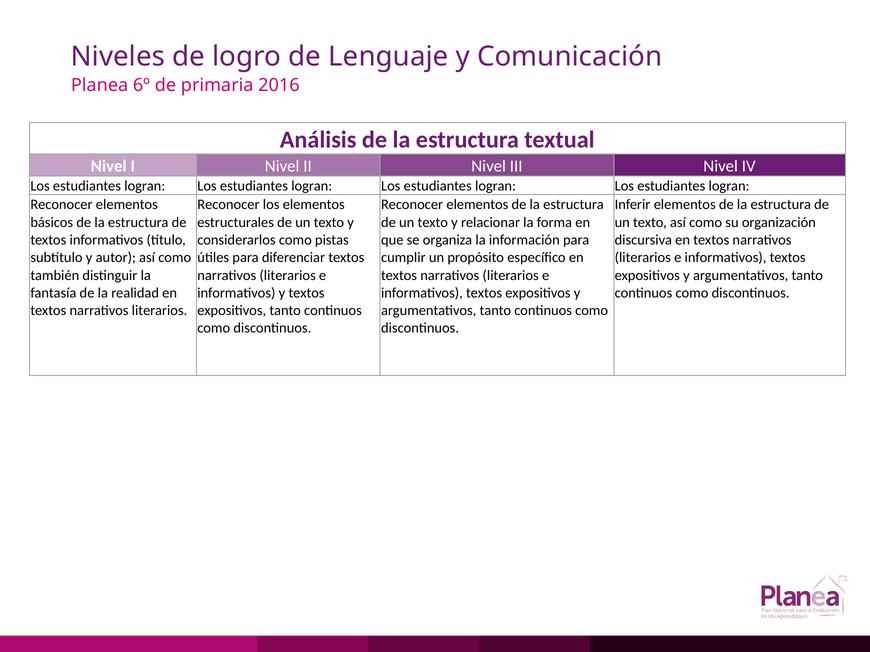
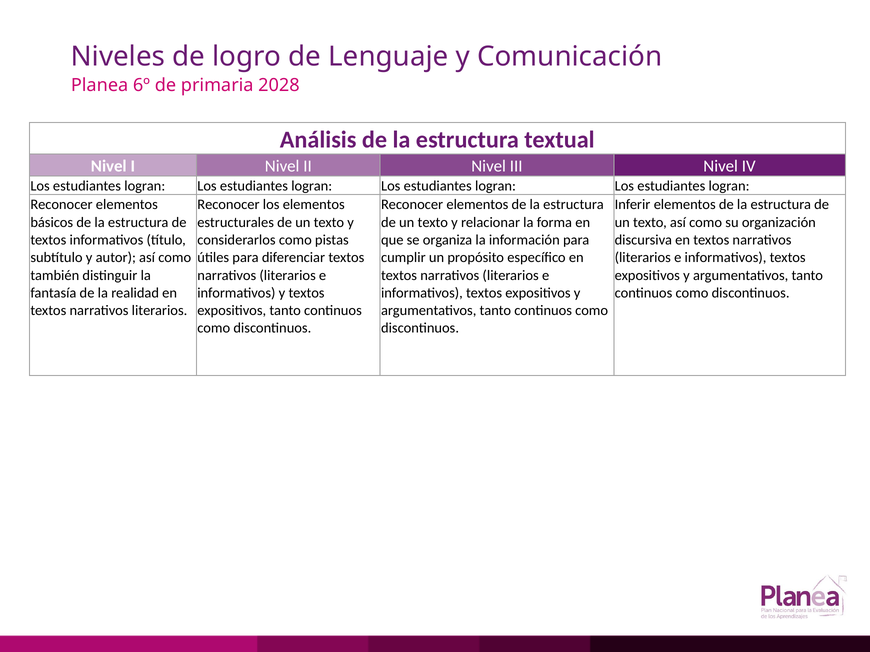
2016: 2016 -> 2028 (279, 85)
